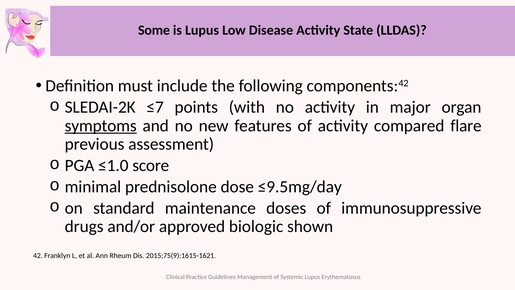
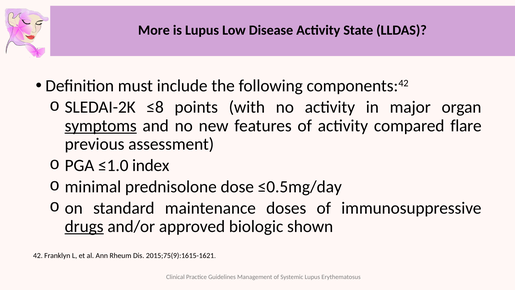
Some: Some -> More (154, 30)
≤7: ≤7 -> ≤8 (155, 107)
score: score -> index (151, 165)
≤9.5mg/day: ≤9.5mg/day -> ≤0.5mg/day (300, 187)
drugs underline: none -> present (84, 226)
